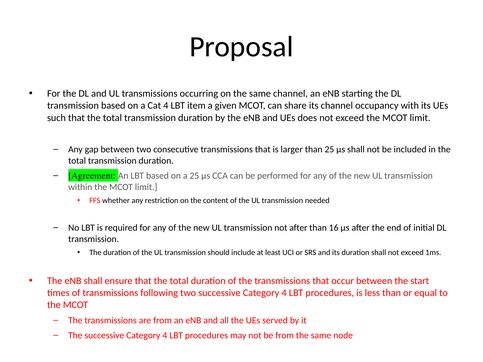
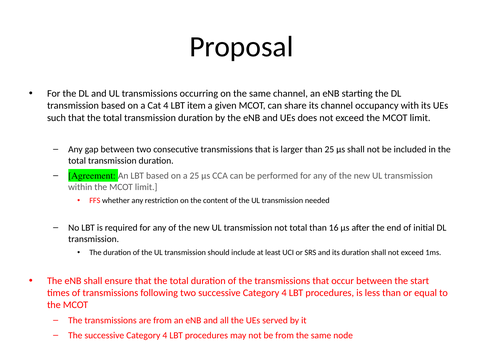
not after: after -> total (298, 228)
